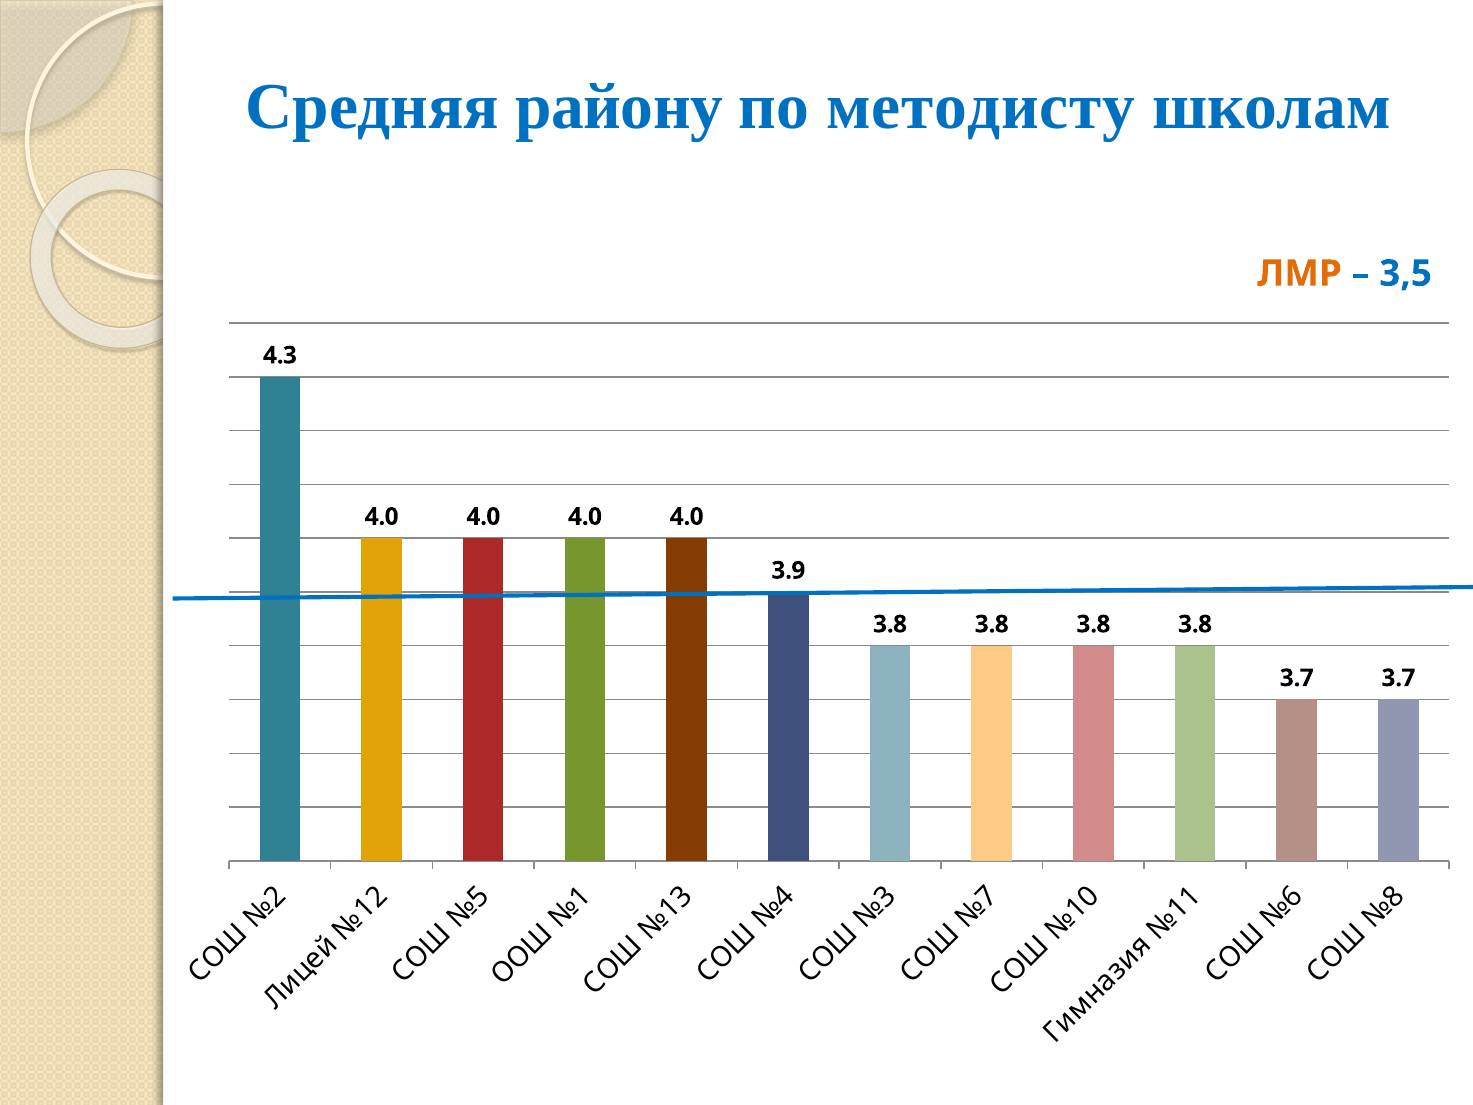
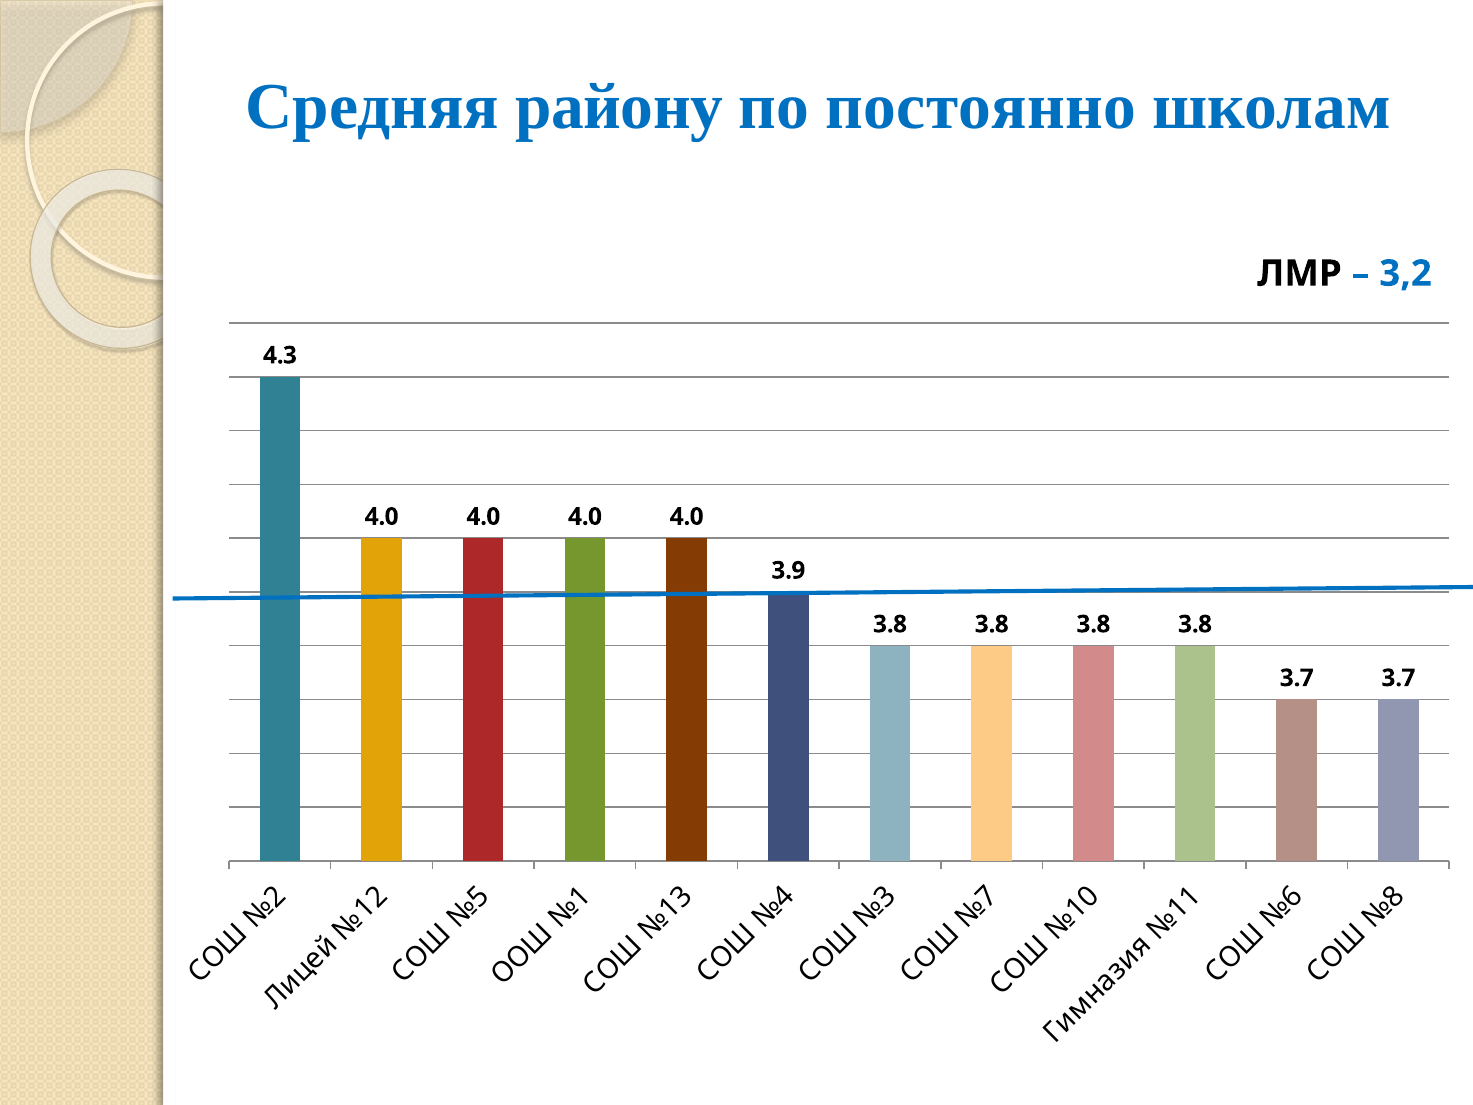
методисту: методисту -> постоянно (981, 107)
ЛМР colour: orange -> black (1300, 274)
3,5: 3,5 -> 3,2 (1406, 274)
